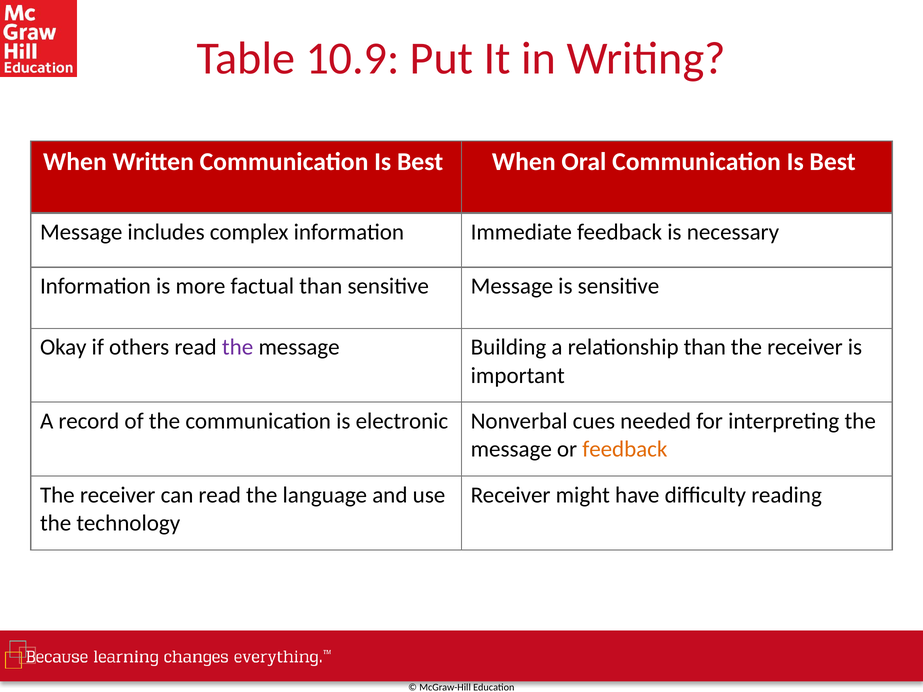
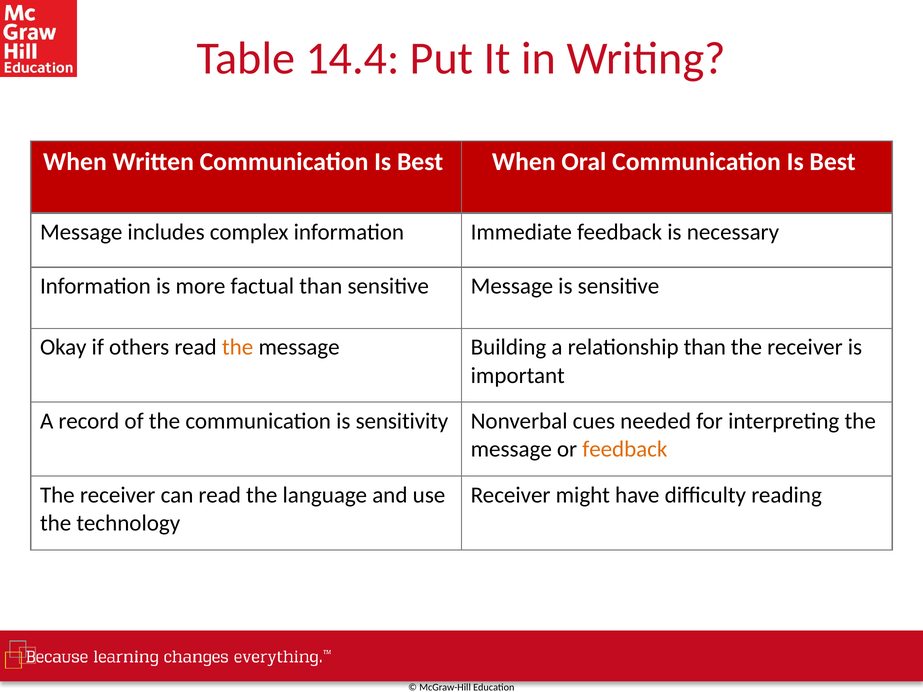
10.9: 10.9 -> 14.4 (353, 59)
the colour: purple -> orange (238, 347)
electronic: electronic -> sensitivity (402, 421)
